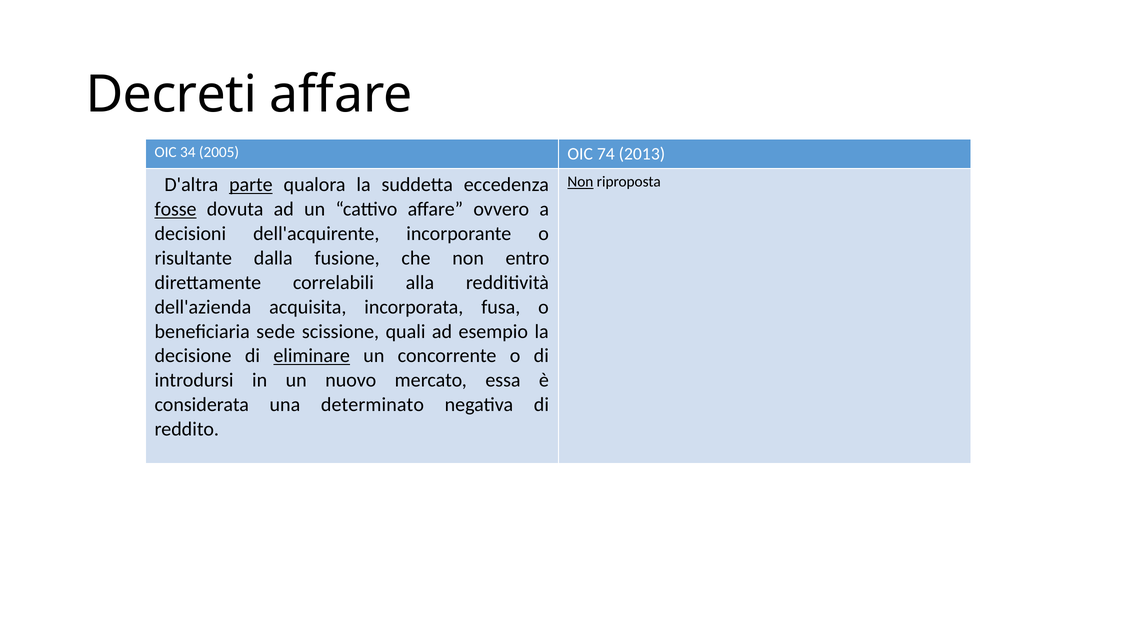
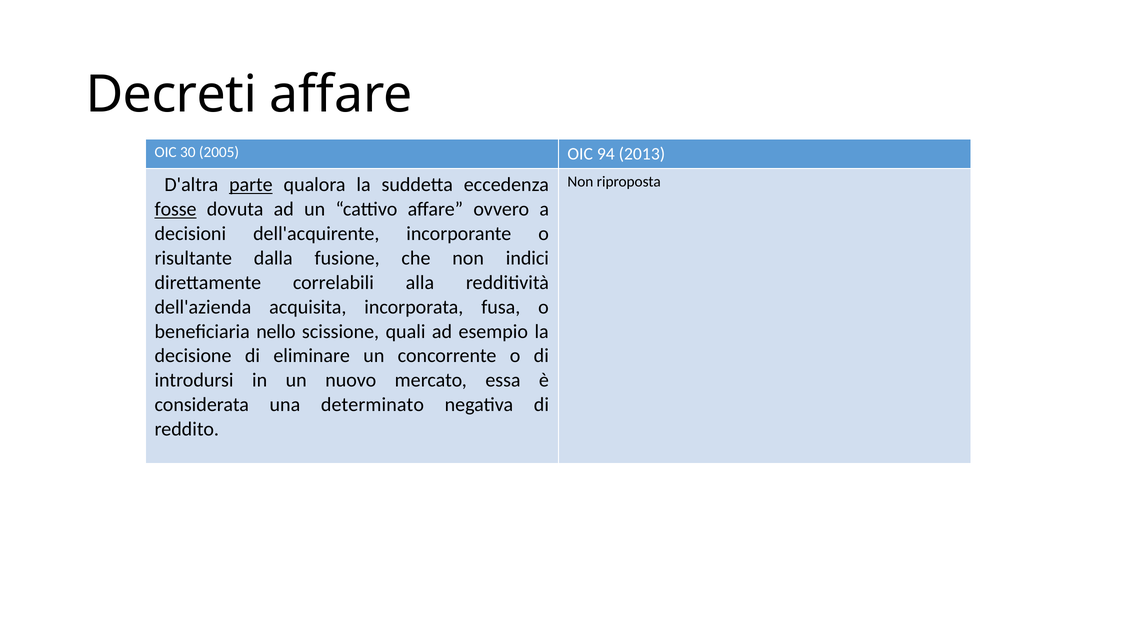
34: 34 -> 30 (188, 152)
74: 74 -> 94 (606, 154)
Non underline: present -> none (580, 182)
entro: entro -> indici (527, 258)
sede: sede -> nello (276, 331)
eliminare underline: present -> none (312, 356)
